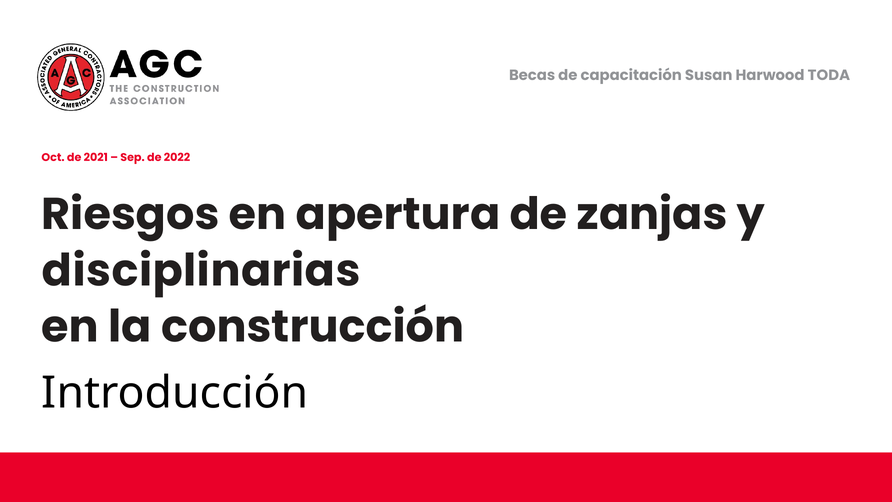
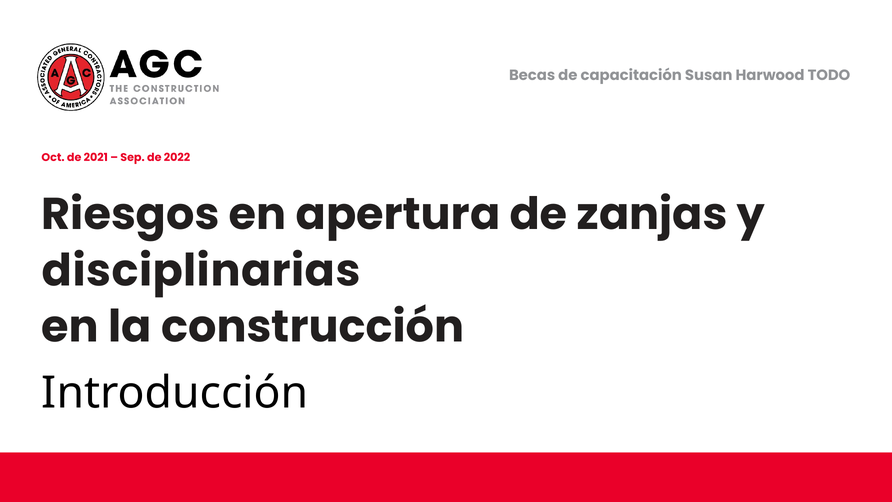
TODA: TODA -> TODO (829, 75)
